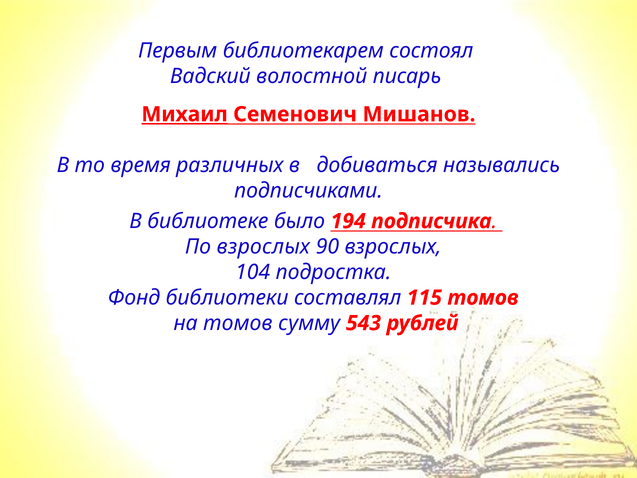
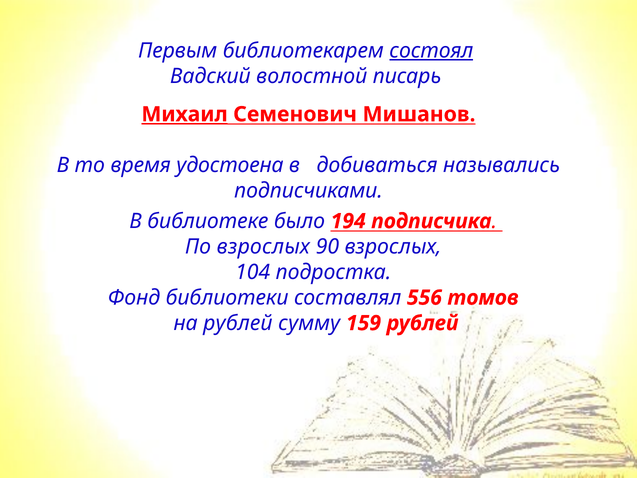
состоял underline: none -> present (431, 51)
различных: различных -> удостоена (230, 165)
115: 115 -> 556 (424, 298)
на томов: томов -> рублей (238, 323)
543: 543 -> 159 (363, 323)
